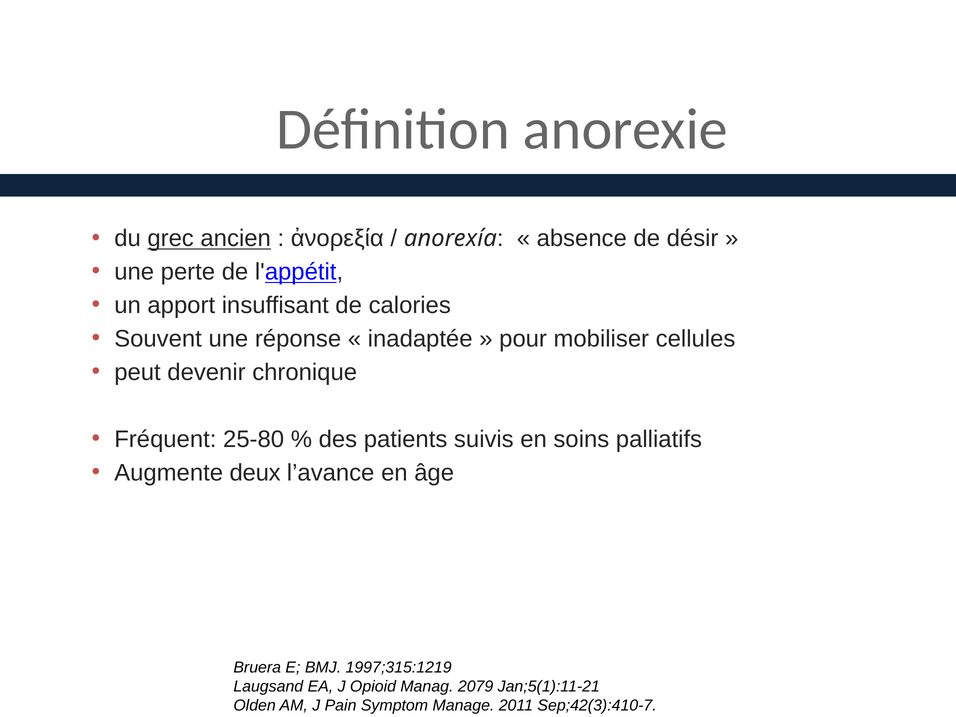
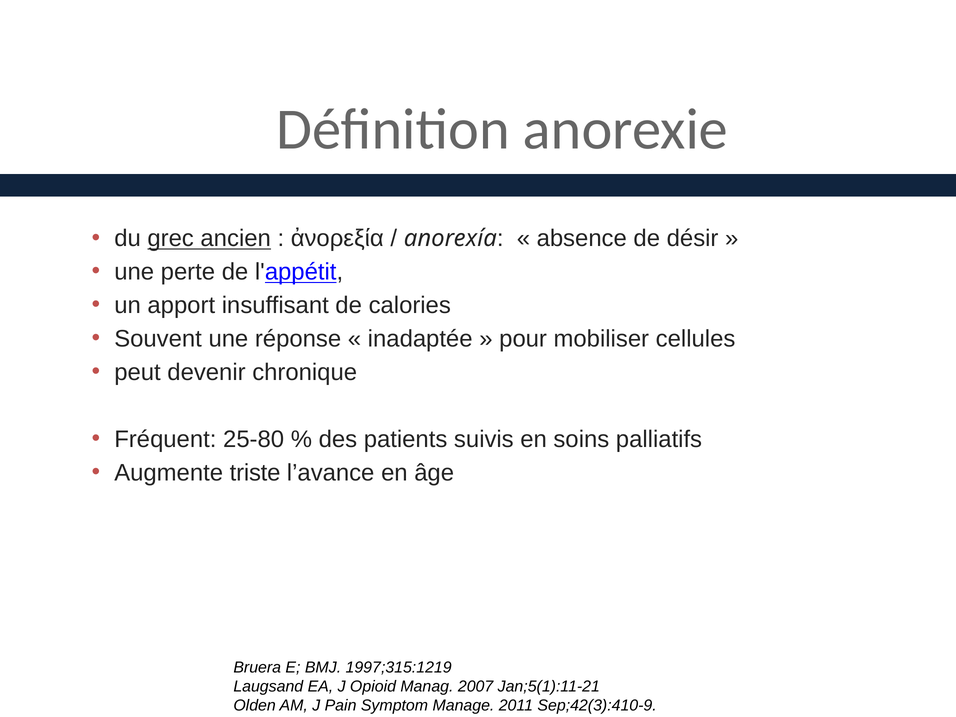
deux: deux -> triste (255, 473)
2079: 2079 -> 2007 (476, 687)
Sep;42(3):410-7: Sep;42(3):410-7 -> Sep;42(3):410-9 (597, 706)
